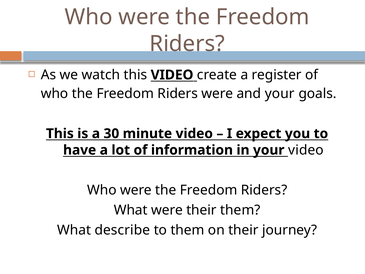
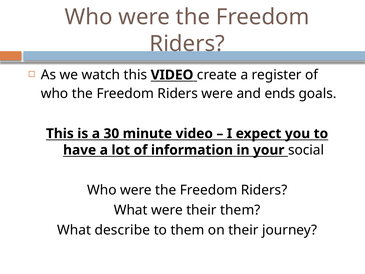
and your: your -> ends (280, 94)
your video: video -> social (306, 150)
